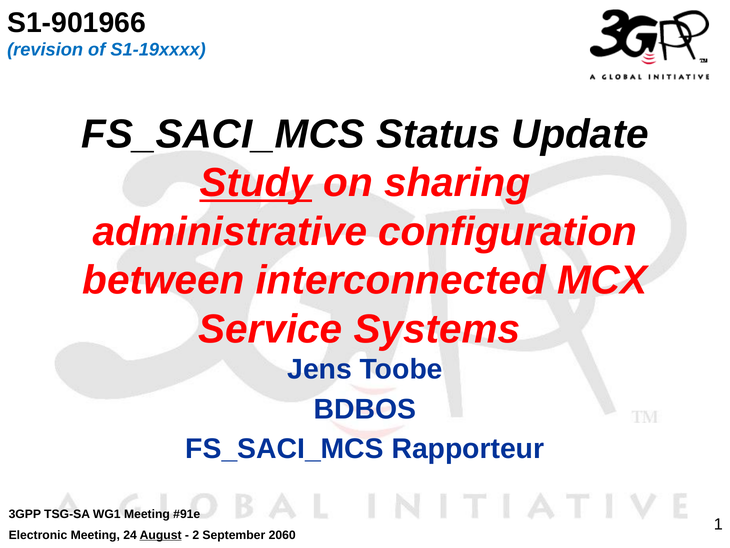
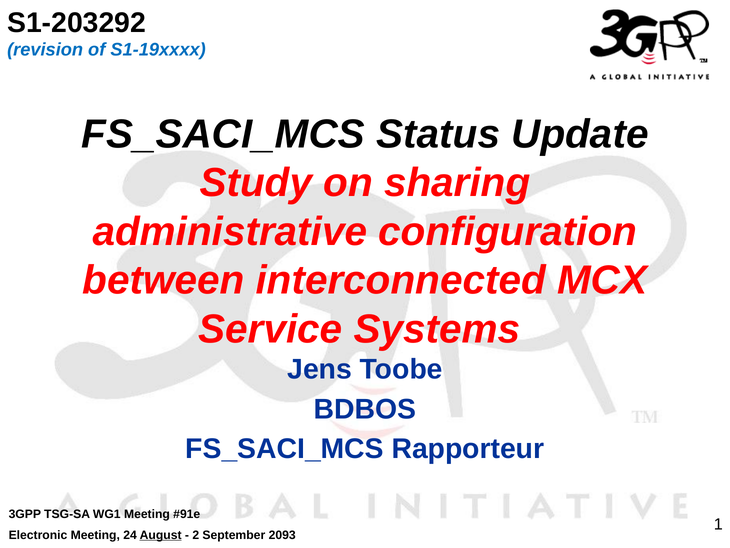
S1-901966: S1-901966 -> S1-203292 (77, 23)
Study underline: present -> none (256, 183)
2060: 2060 -> 2093 (282, 535)
